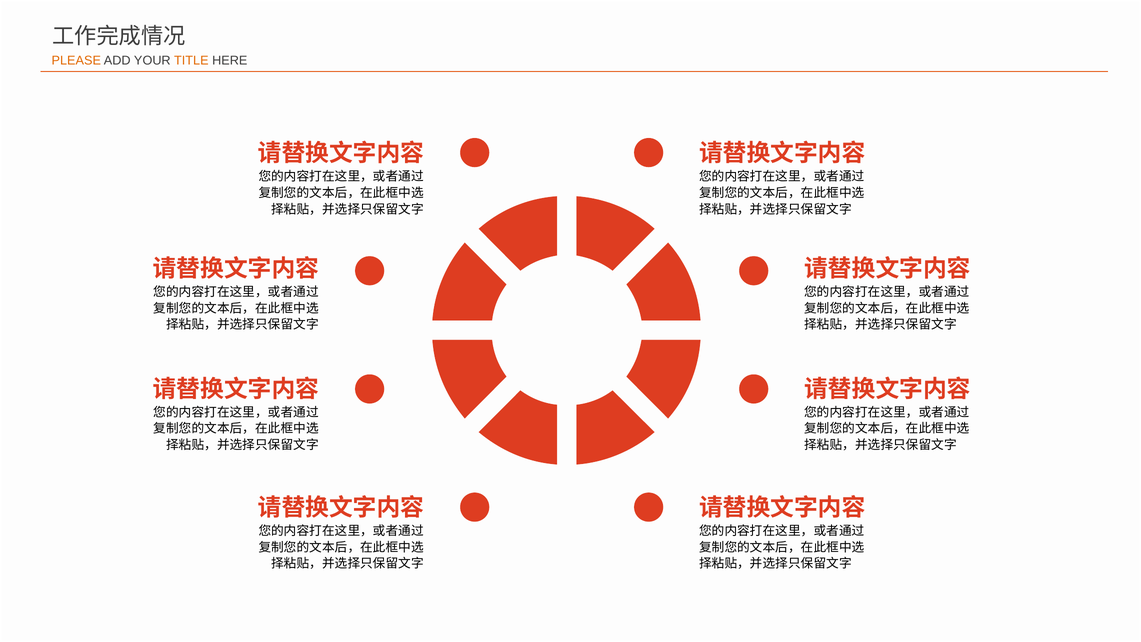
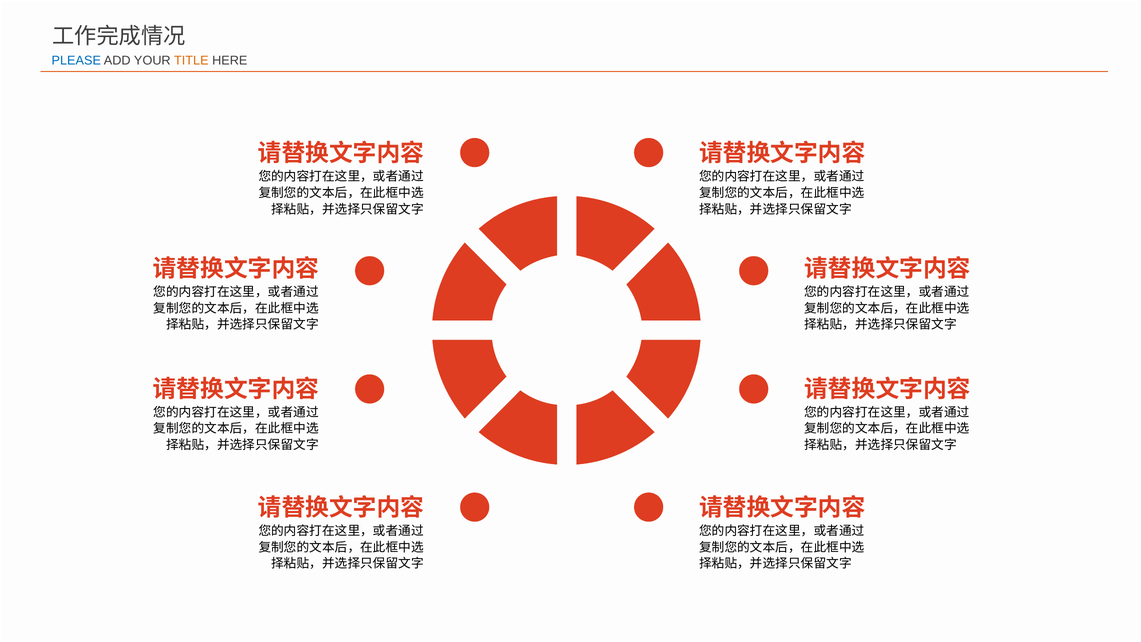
PLEASE colour: orange -> blue (76, 60)
